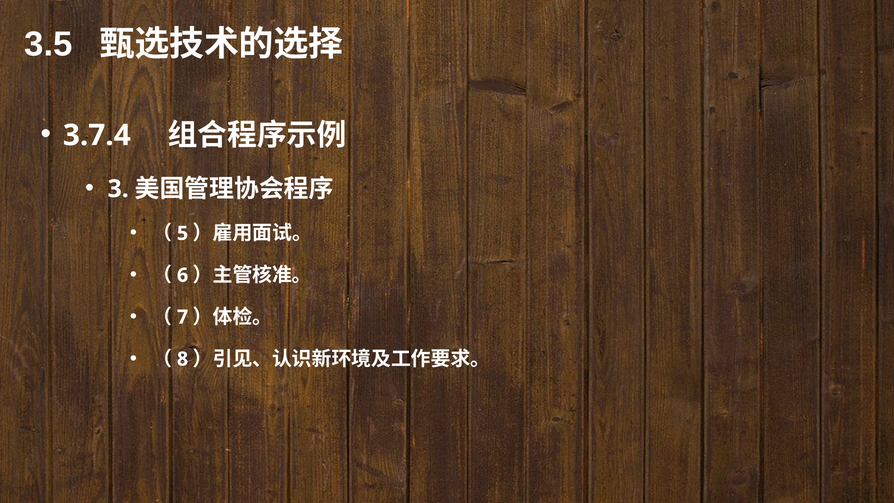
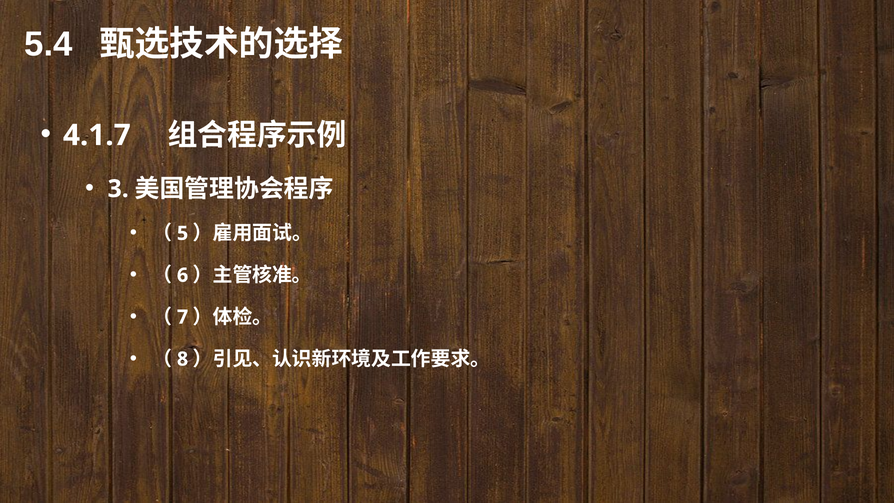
3.5: 3.5 -> 5.4 (48, 44)
3.7.4: 3.7.4 -> 4.1.7 (97, 135)
